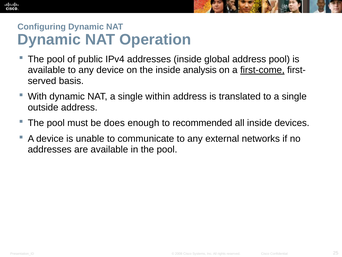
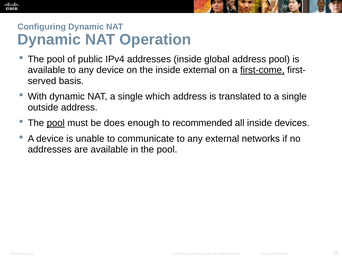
inside analysis: analysis -> external (200, 70)
within: within -> which (158, 96)
pool underline: none -> present (56, 123)
